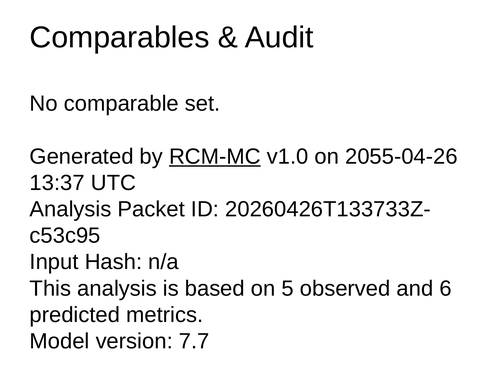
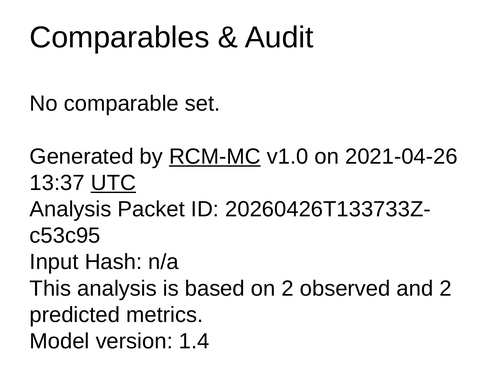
2055-04-26: 2055-04-26 -> 2021-04-26 (401, 157)
UTC underline: none -> present (113, 183)
on 5: 5 -> 2 (288, 289)
and 6: 6 -> 2 (446, 289)
7.7: 7.7 -> 1.4 (194, 341)
